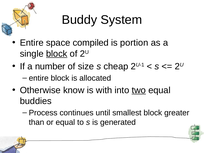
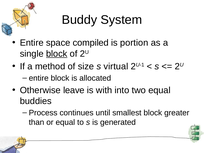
number: number -> method (50, 66)
cheap: cheap -> virtual (116, 66)
know: know -> leave (74, 90)
two underline: present -> none (139, 90)
